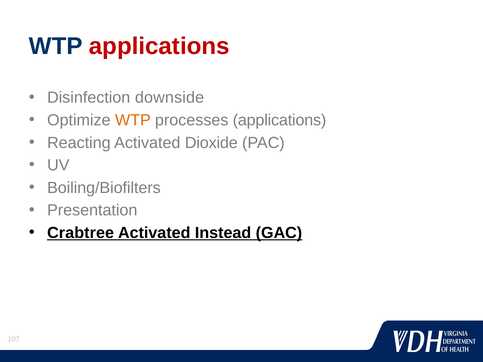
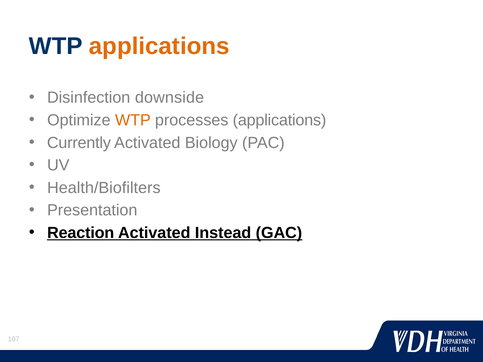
applications colour: red -> orange (159, 46)
Reacting: Reacting -> Currently (79, 143)
Dioxide: Dioxide -> Biology (211, 143)
Boiling/Biofilters: Boiling/Biofilters -> Health/Biofilters (104, 188)
Crabtree: Crabtree -> Reaction (81, 233)
